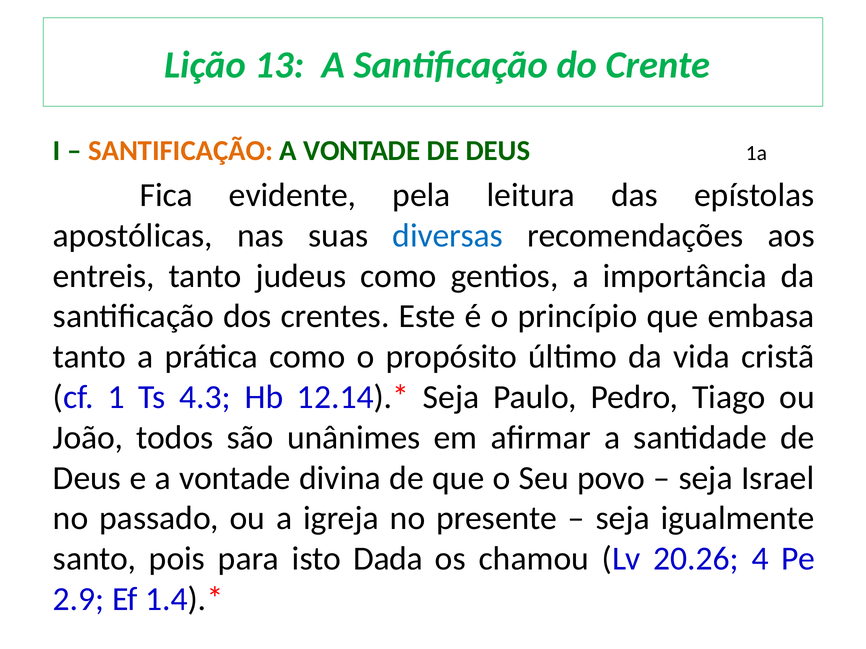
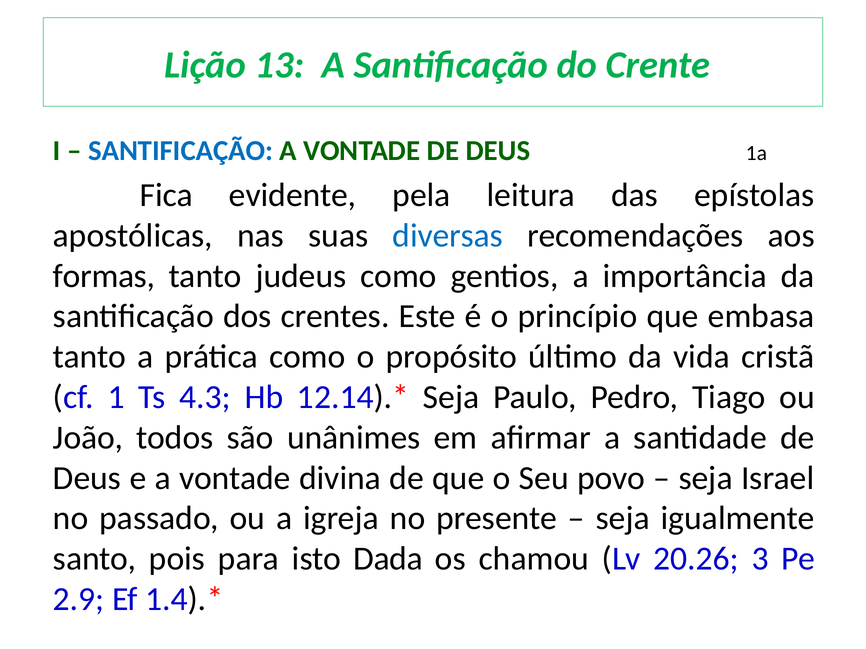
SANTIFICAÇÃO colour: orange -> blue (181, 151)
entreis: entreis -> formas (104, 276)
4: 4 -> 3 (760, 559)
